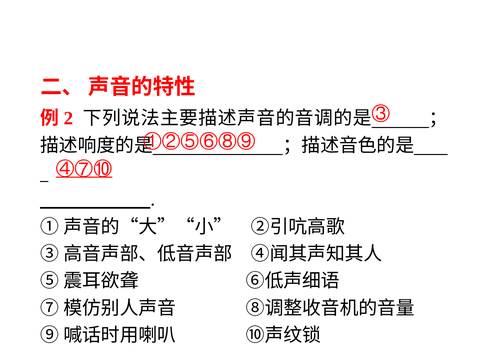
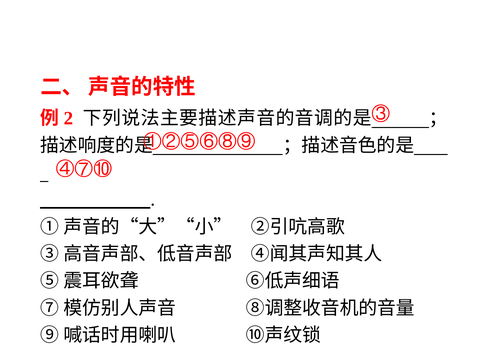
④⑦⑩ underline: present -> none (84, 169)
